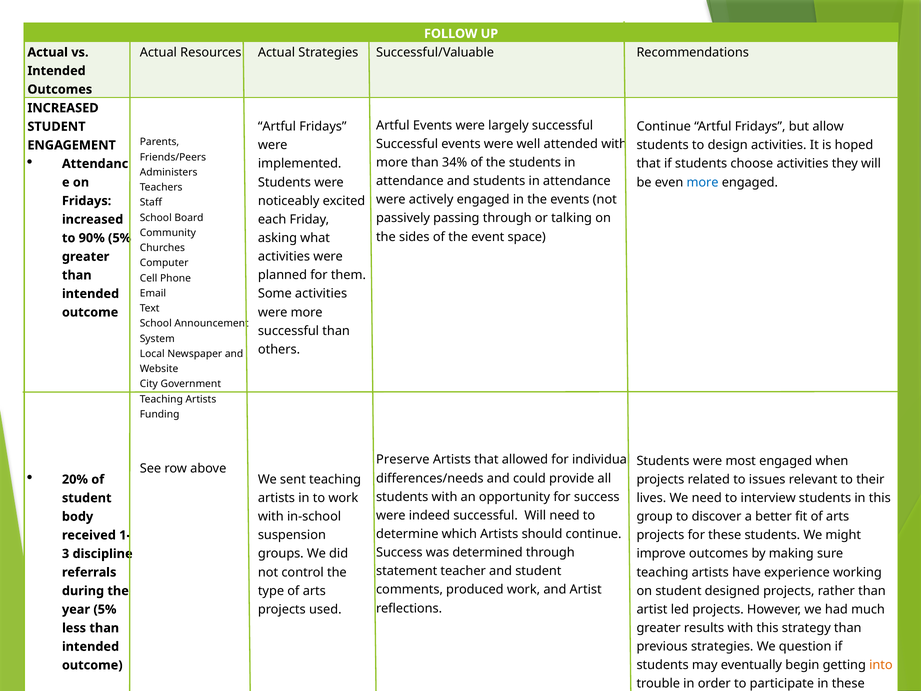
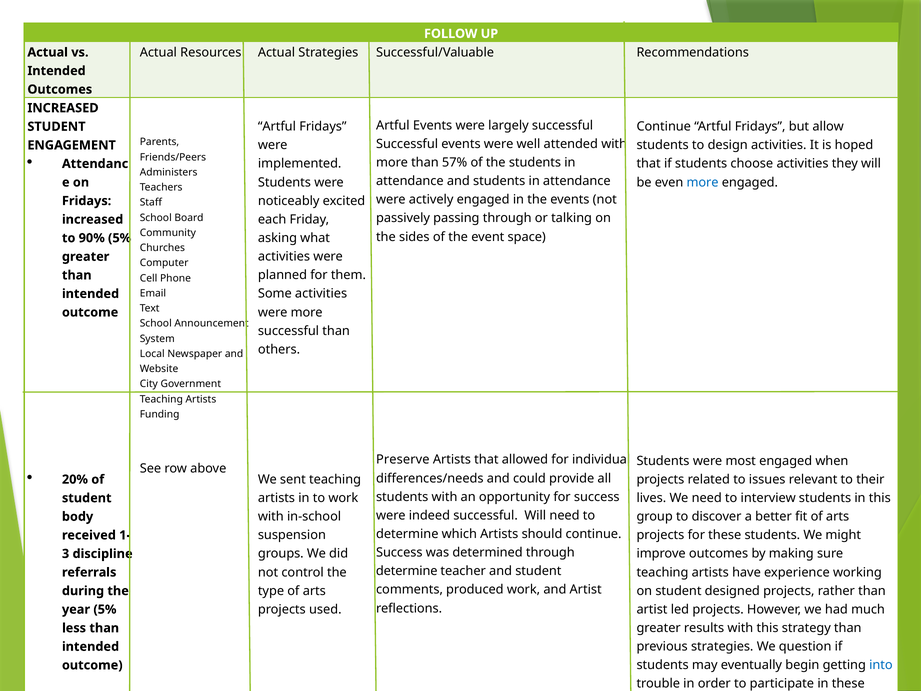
34%: 34% -> 57% (455, 162)
statement: statement -> determine (407, 571)
into colour: orange -> blue (881, 665)
